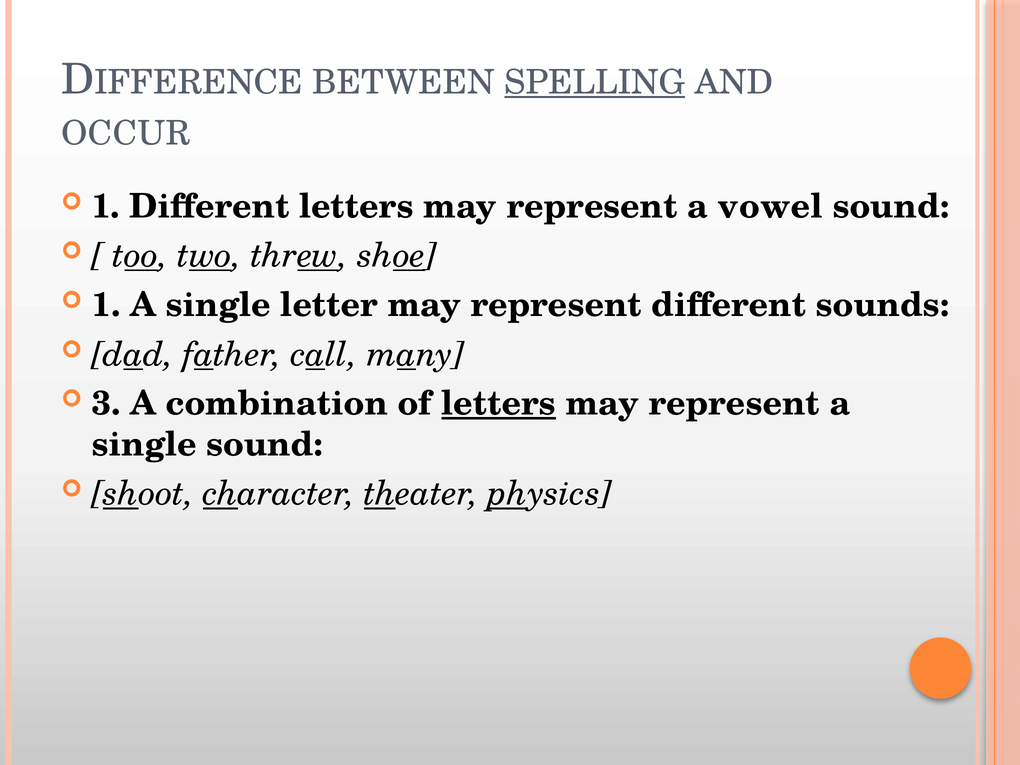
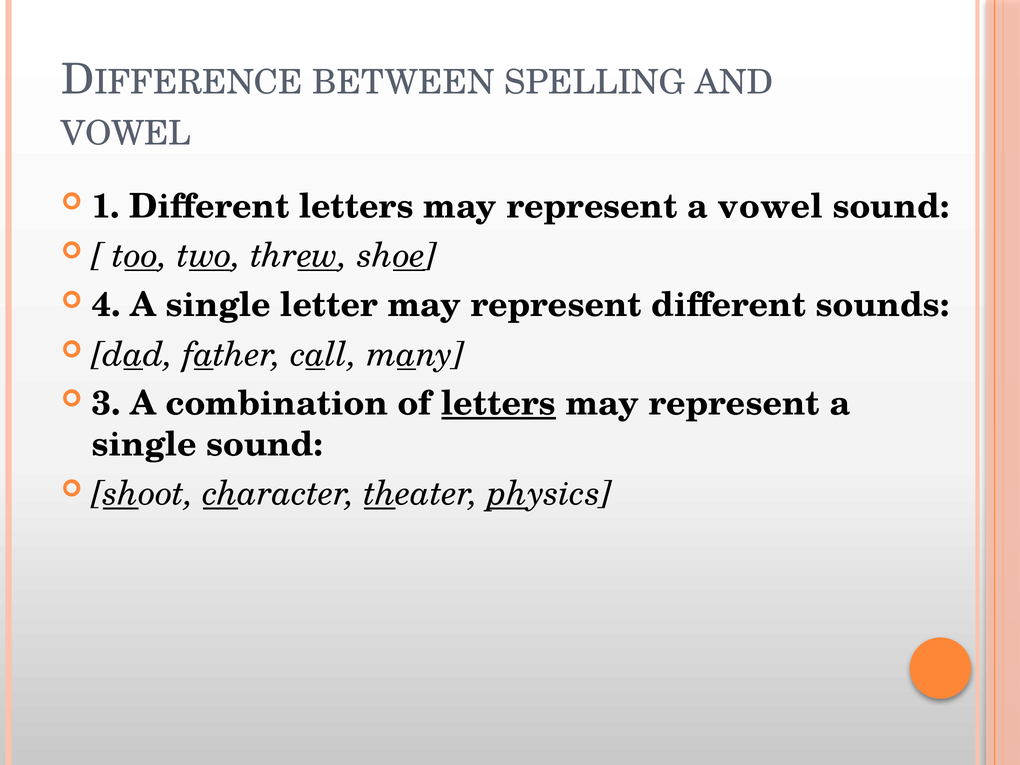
SPELLING underline: present -> none (595, 82)
OCCUR: OCCUR -> VOWEL (126, 133)
1: 1 -> 4 (106, 305)
